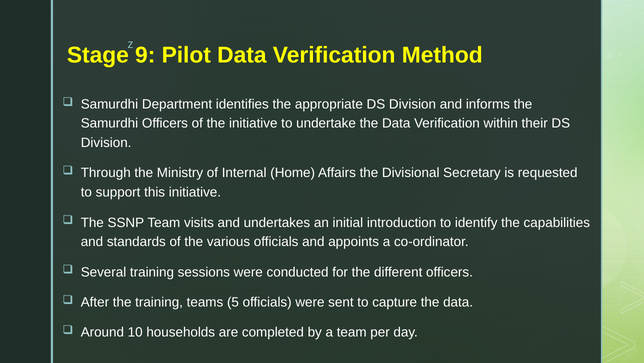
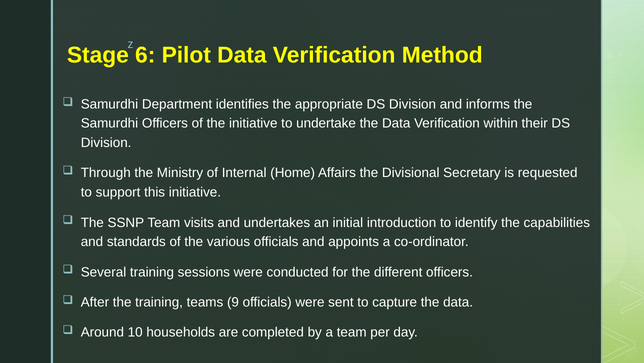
9: 9 -> 6 (145, 55)
5: 5 -> 9 (233, 302)
